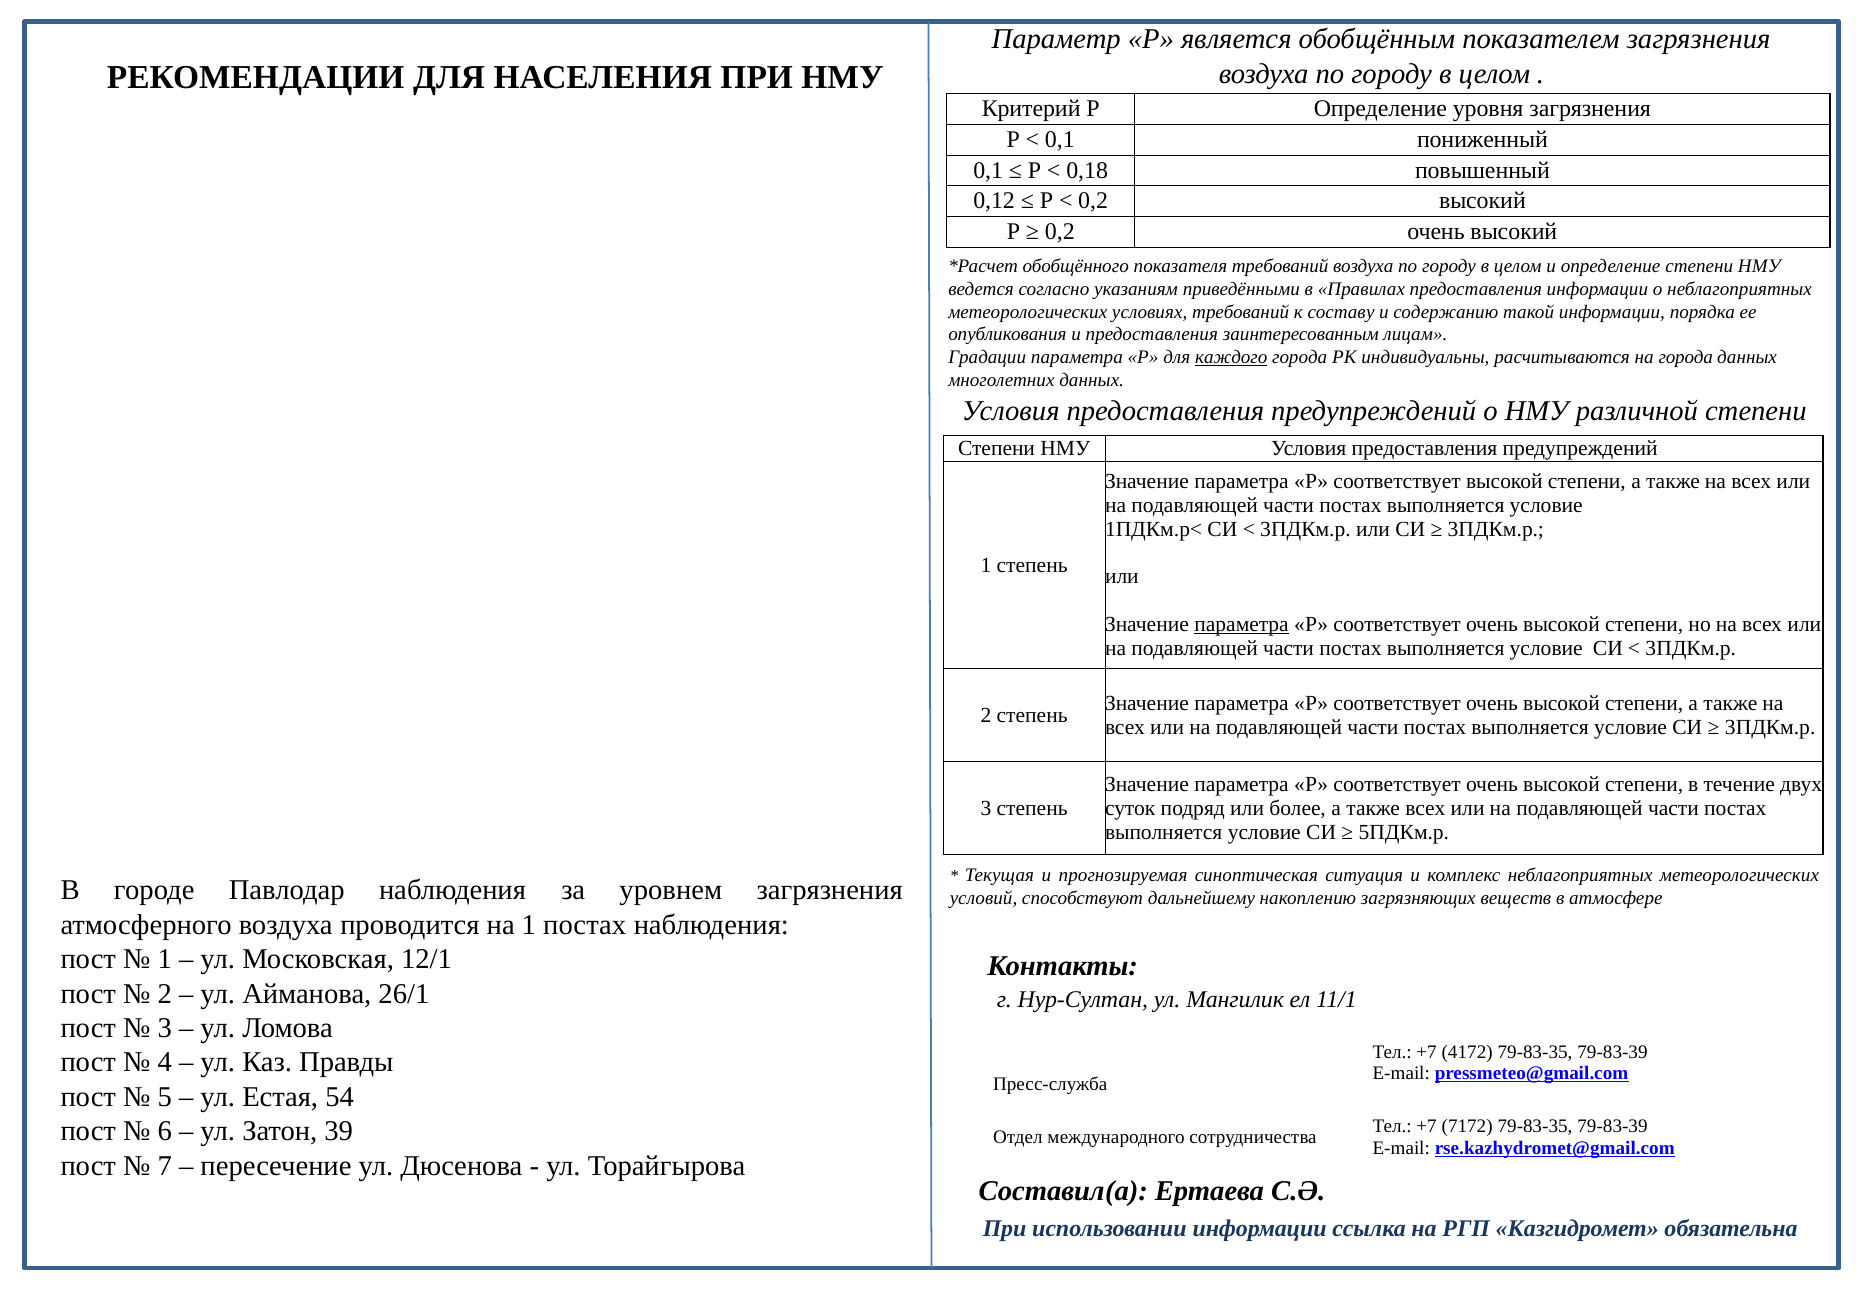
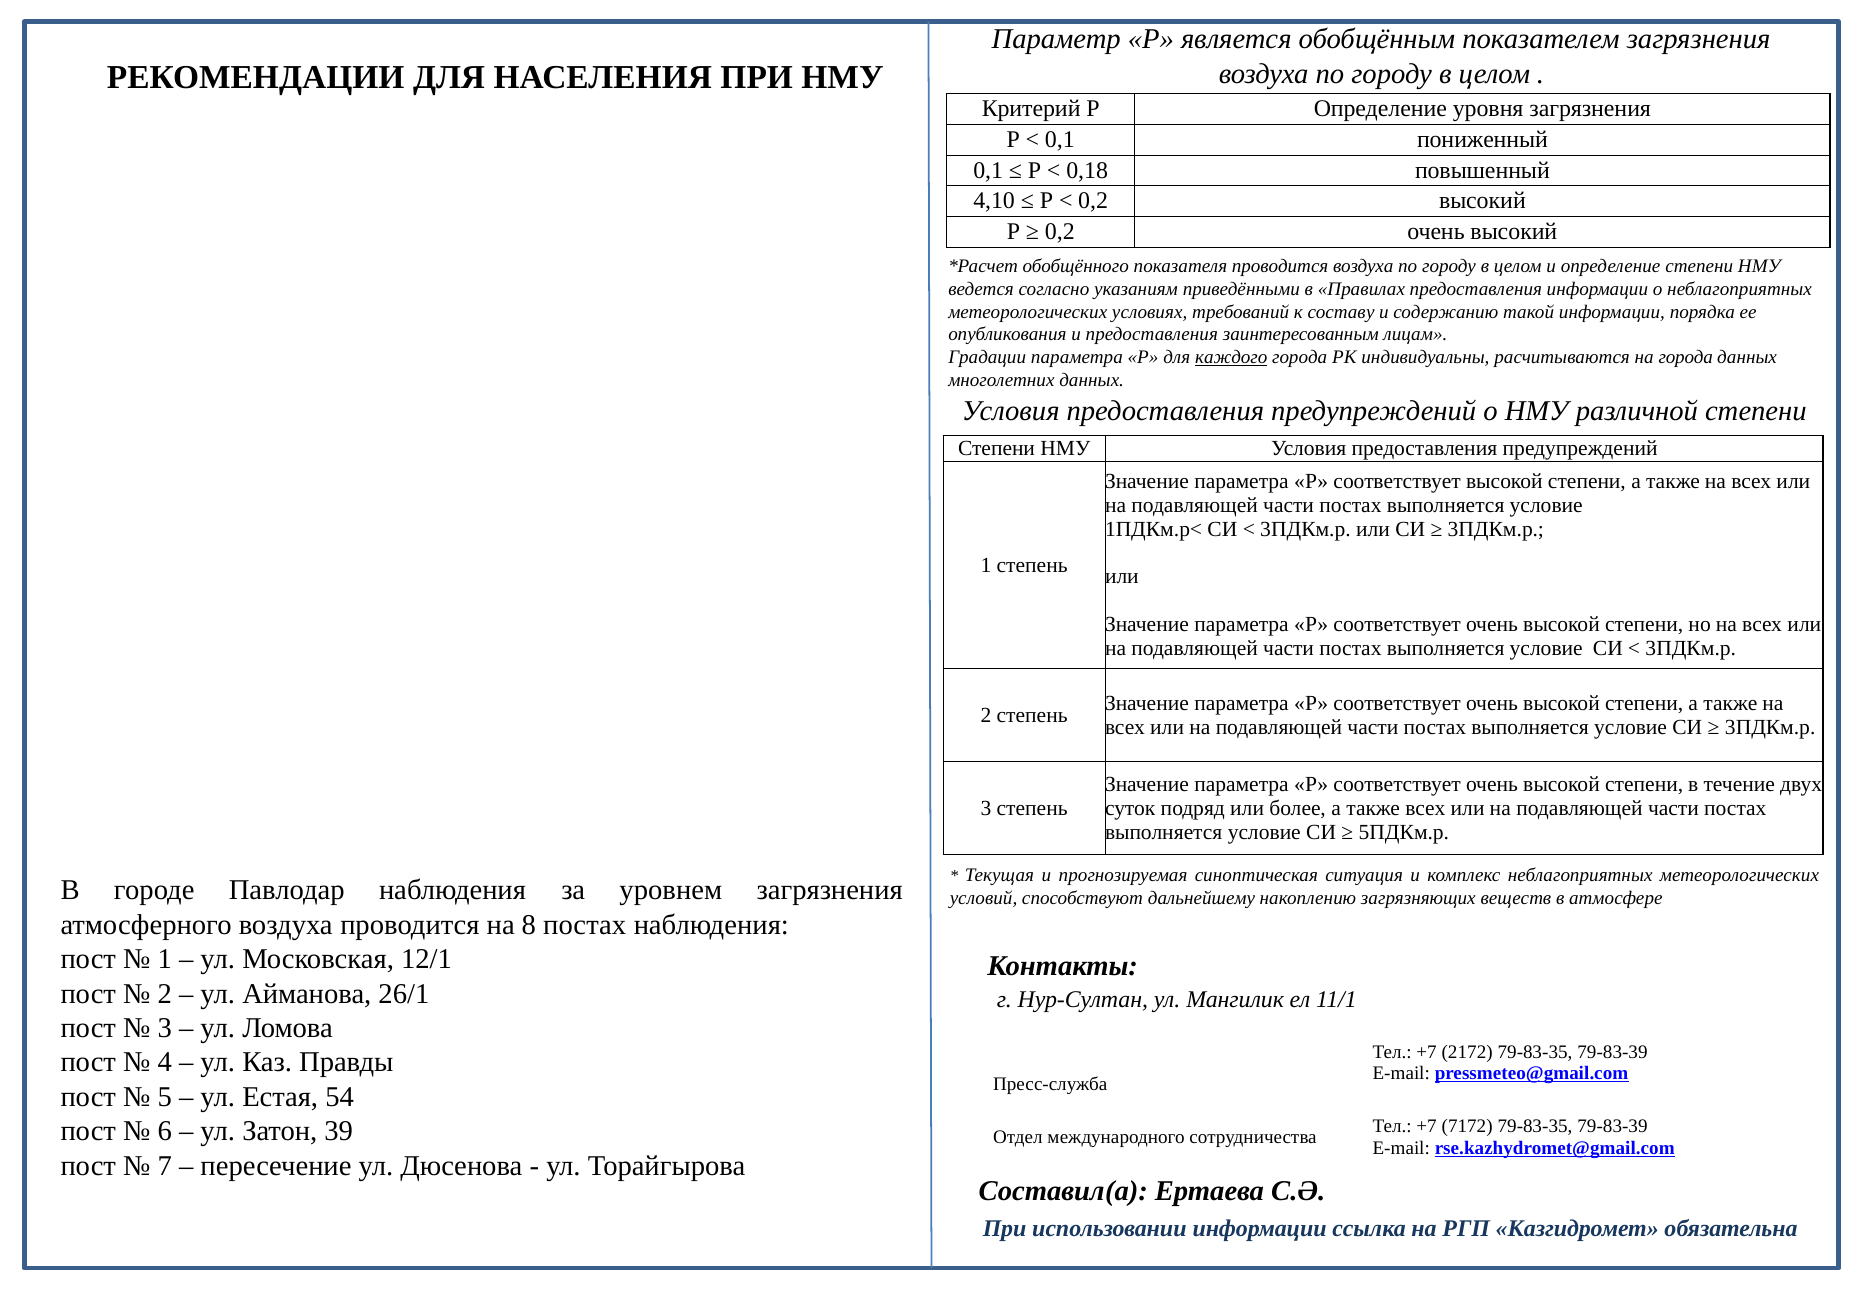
0,12: 0,12 -> 4,10 (994, 201)
показателя требований: требований -> проводится (1280, 266)
параметра underline: present -> none (1242, 624)
на 1: 1 -> 8 (529, 925)
4172: 4172 -> 2172 (1467, 1052)
